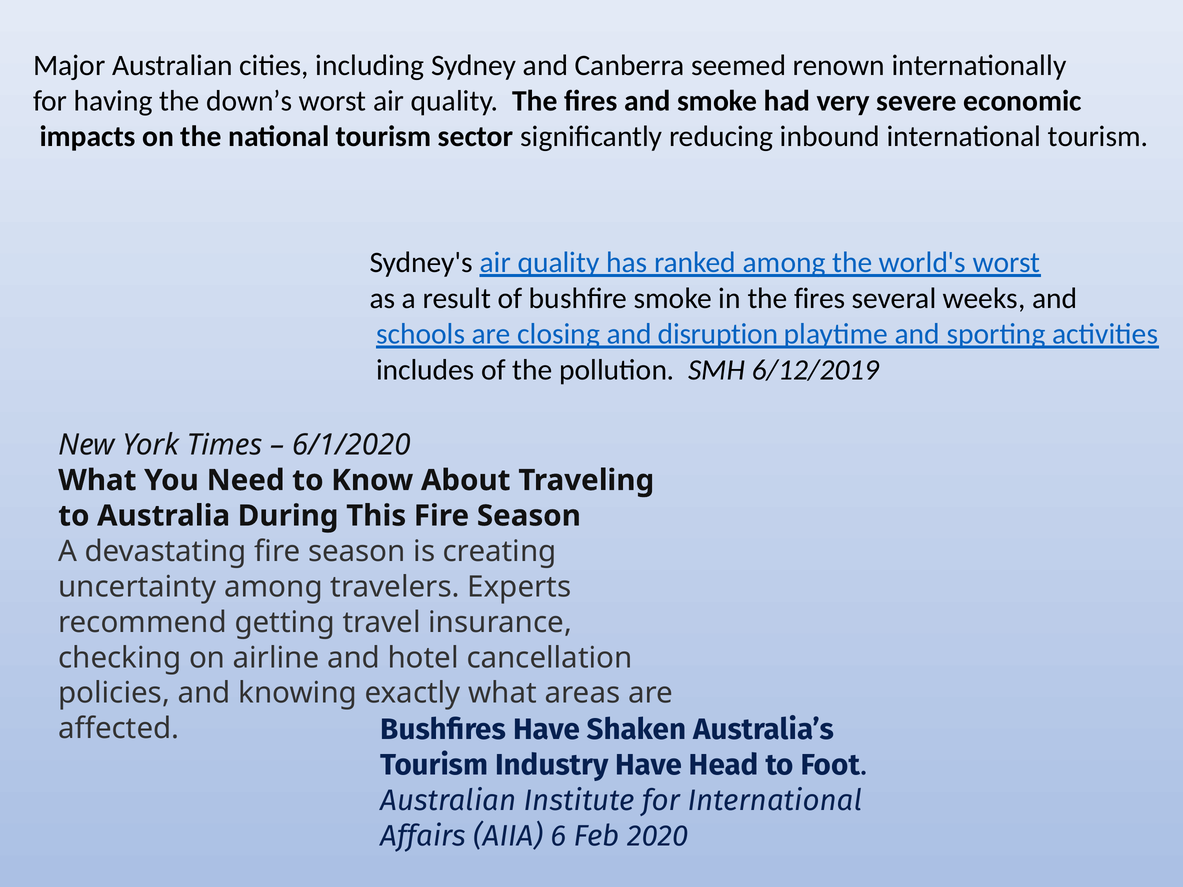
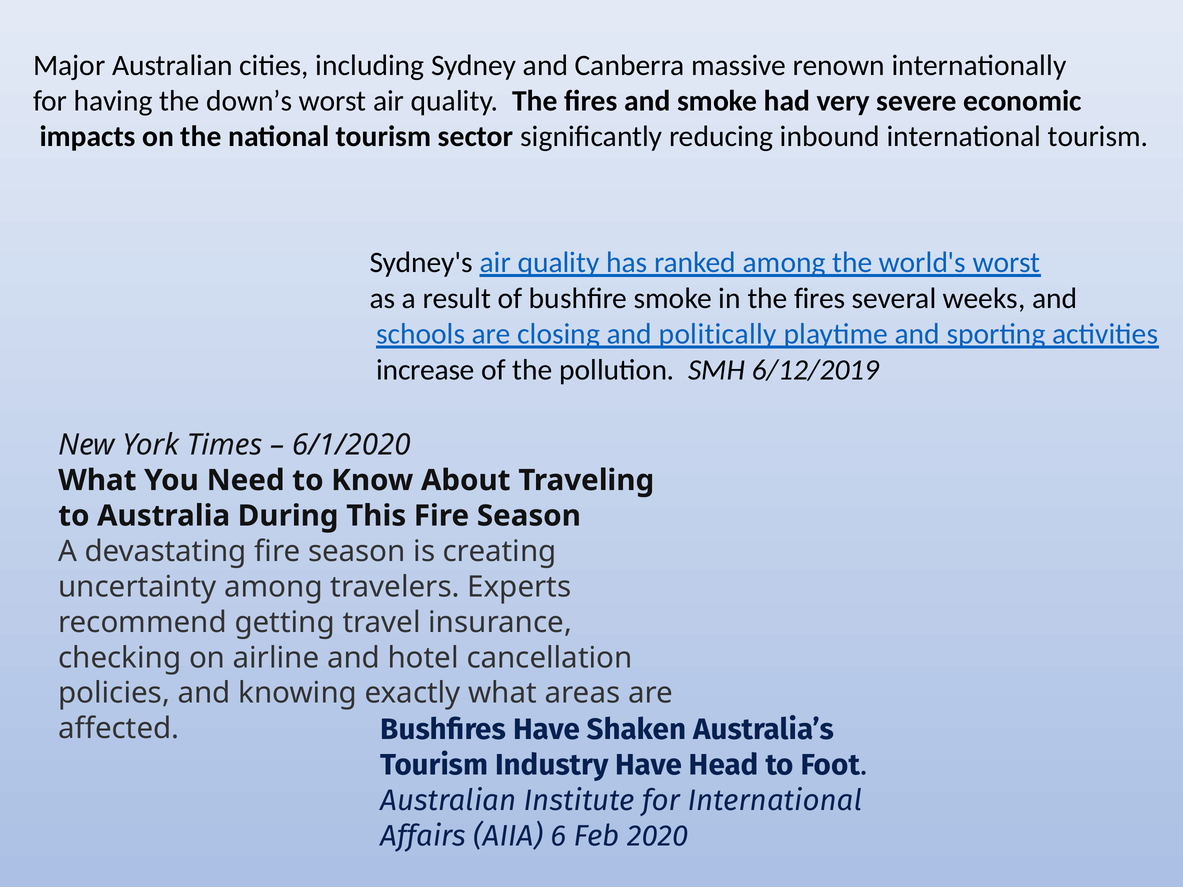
seemed: seemed -> massive (739, 66)
disruption: disruption -> politically (718, 334)
includes: includes -> increase (425, 370)
